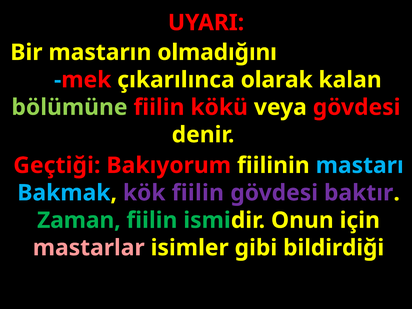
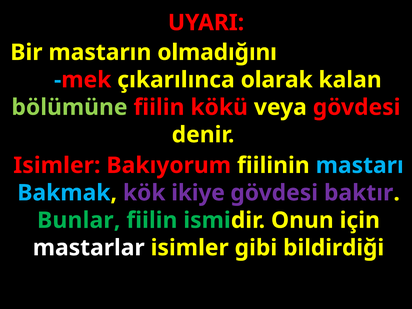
Geçtiği: Geçtiği -> Isimler (57, 165)
kök fiilin: fiilin -> ikiye (198, 193)
Zaman: Zaman -> Bunlar (79, 220)
mastarlar colour: pink -> white (89, 248)
